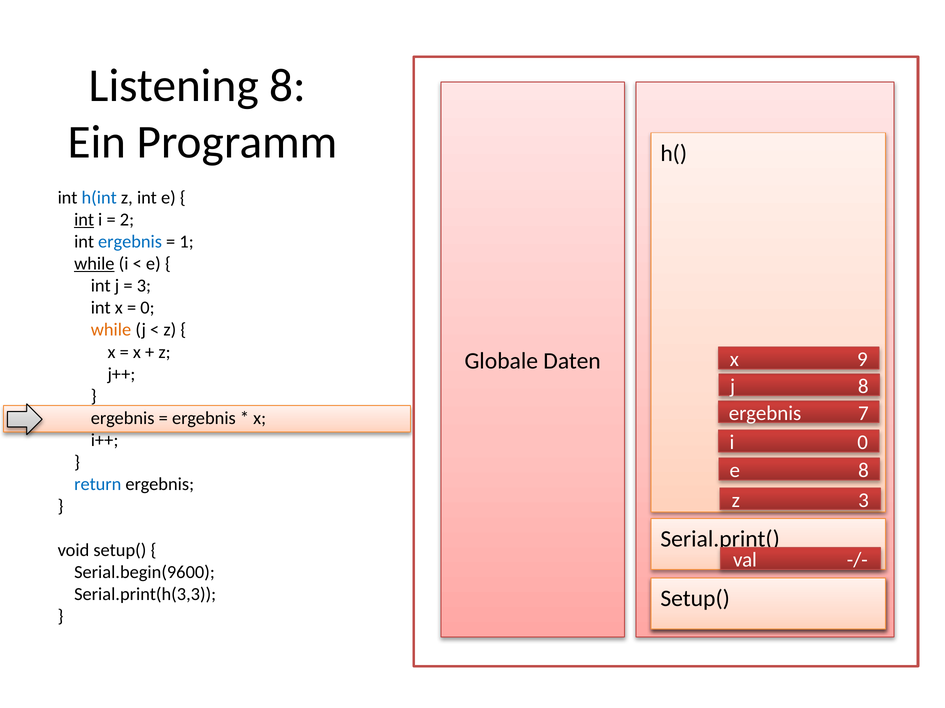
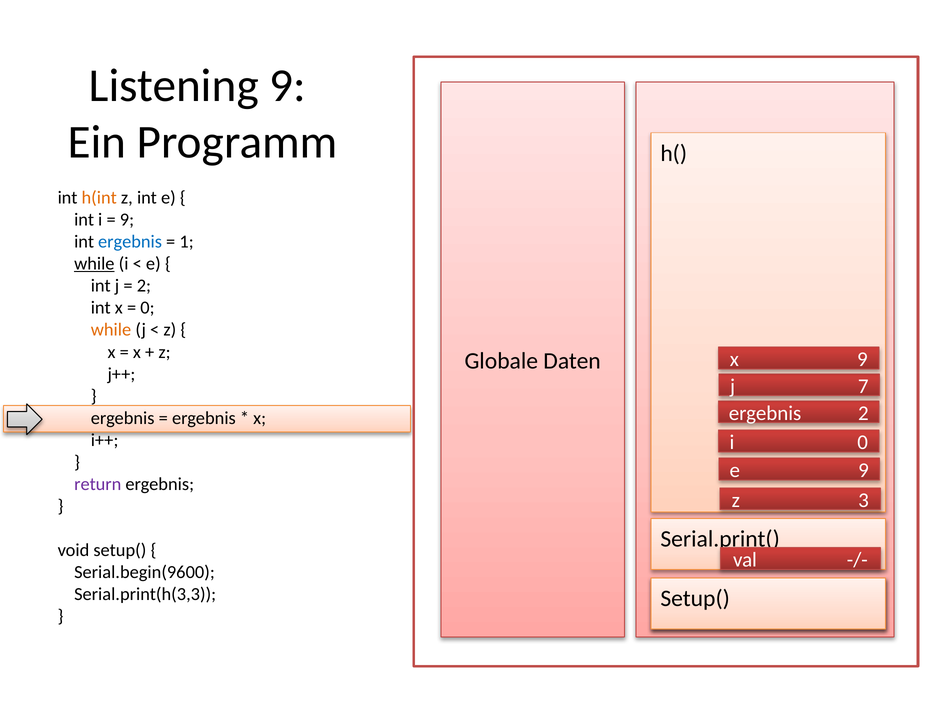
Listening 8: 8 -> 9 (288, 86)
h(int colour: blue -> orange (99, 198)
int underline: present -> none (84, 220)
2: 2 -> 9 (127, 220)
3: 3 -> 2 (144, 286)
j 8: 8 -> 7 (863, 387)
7: 7 -> 2 (863, 414)
e 8: 8 -> 9 (863, 471)
return colour: blue -> purple (98, 485)
